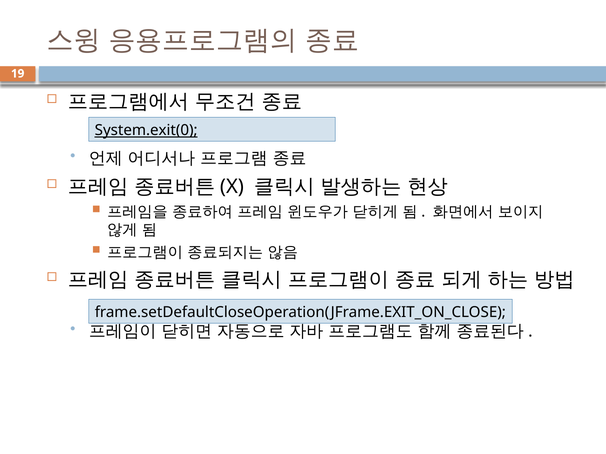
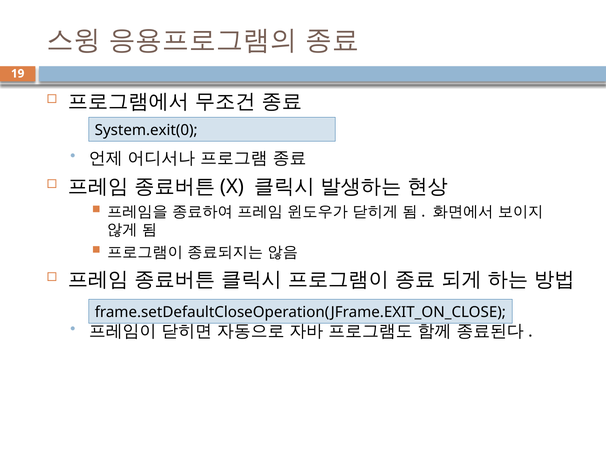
System.exit(0 underline: present -> none (146, 131)
